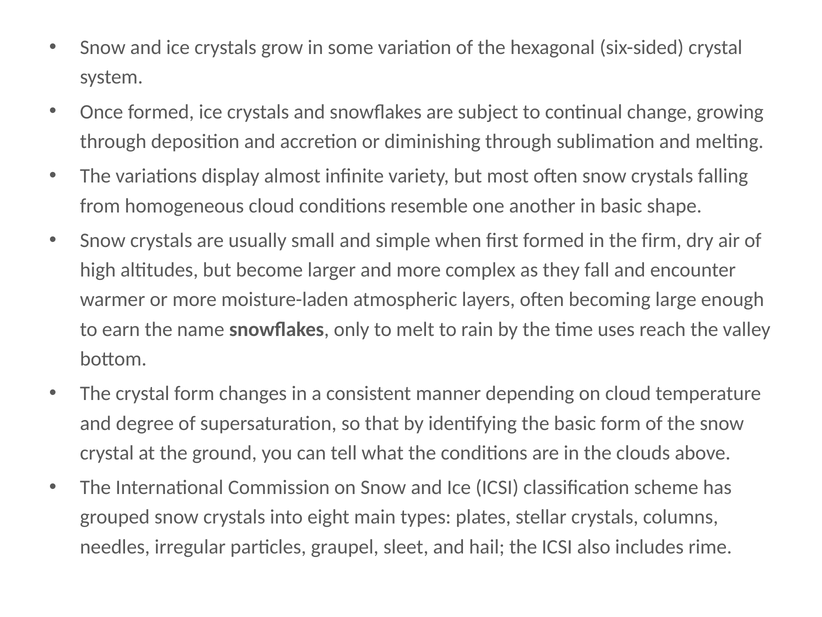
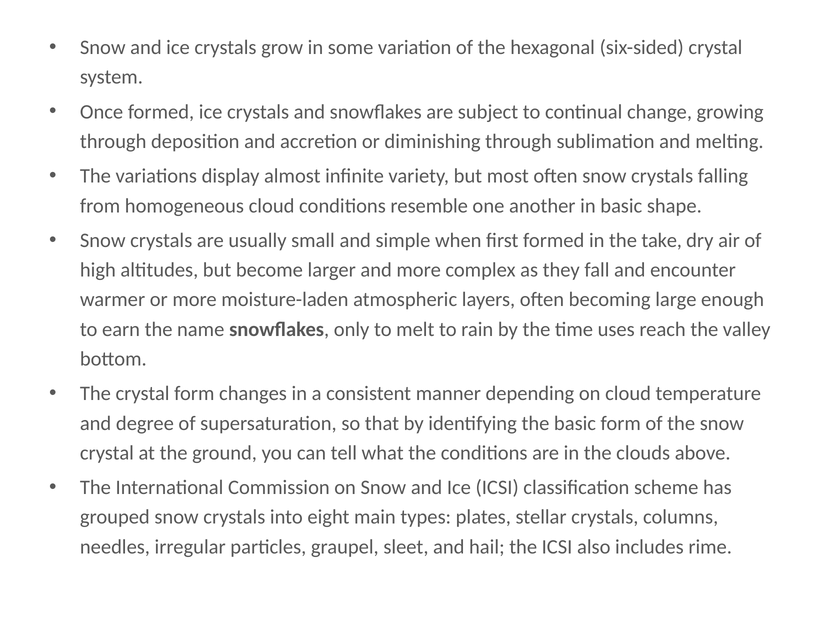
firm: firm -> take (662, 240)
